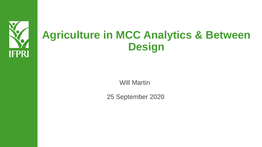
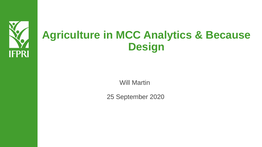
Between: Between -> Because (228, 35)
